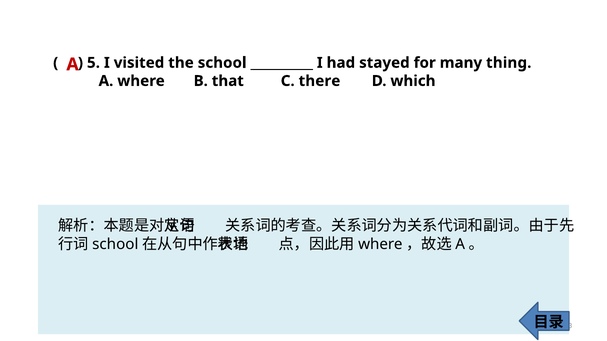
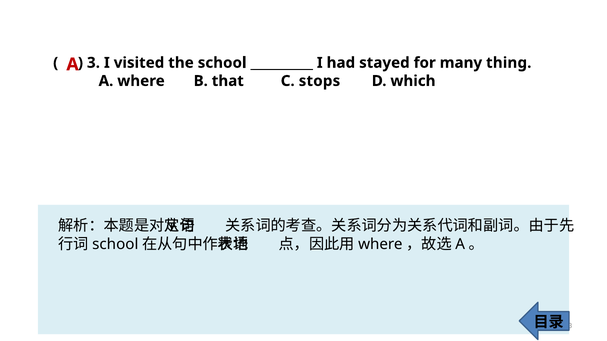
5: 5 -> 3 (93, 63)
there: there -> stops (319, 81)
